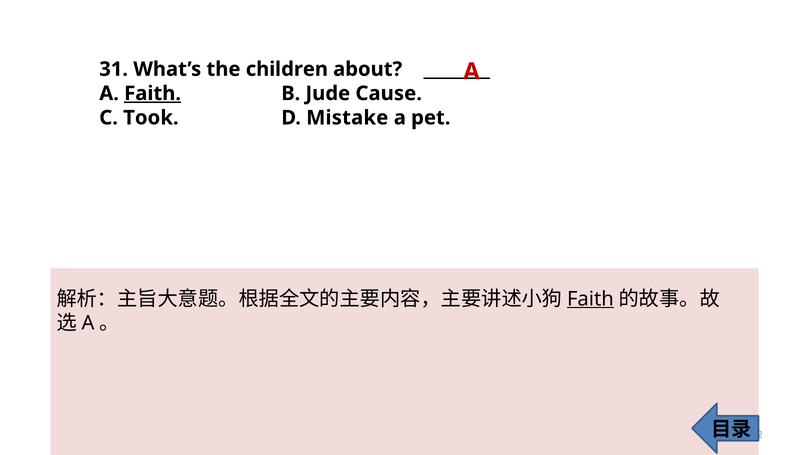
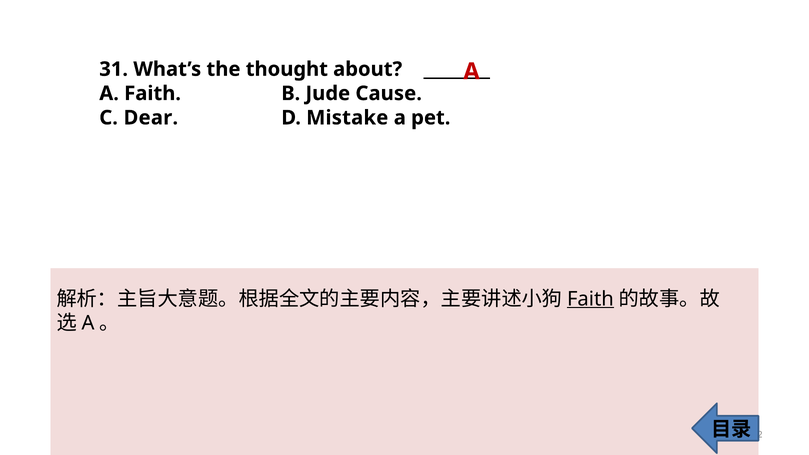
children: children -> thought (287, 69)
Faith underline: present -> none (153, 93)
Took: Took -> Dear (151, 118)
